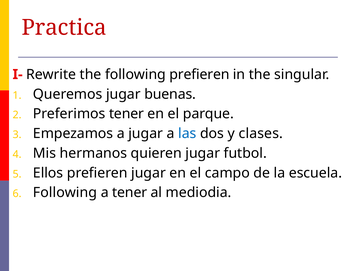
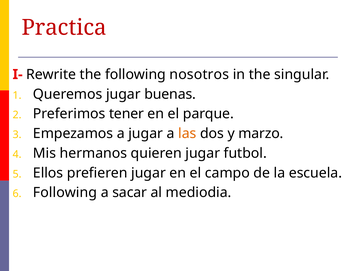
following prefieren: prefieren -> nosotros (199, 75)
las colour: blue -> orange (187, 134)
clases: clases -> marzo (261, 134)
a tener: tener -> sacar (130, 193)
